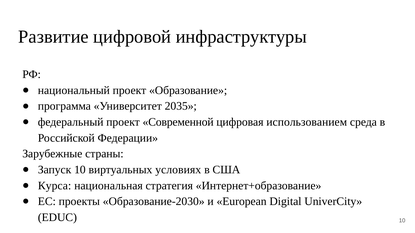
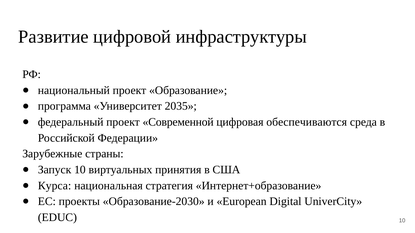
использованием: использованием -> обеспечиваются (307, 122)
условиях: условиях -> принятия (178, 170)
